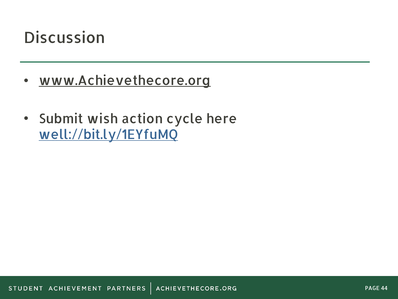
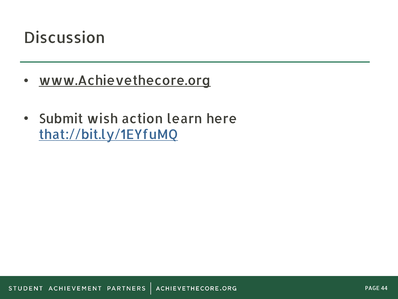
cycle: cycle -> learn (185, 119)
well://bit.ly/1EYfuMQ: well://bit.ly/1EYfuMQ -> that://bit.ly/1EYfuMQ (108, 135)
